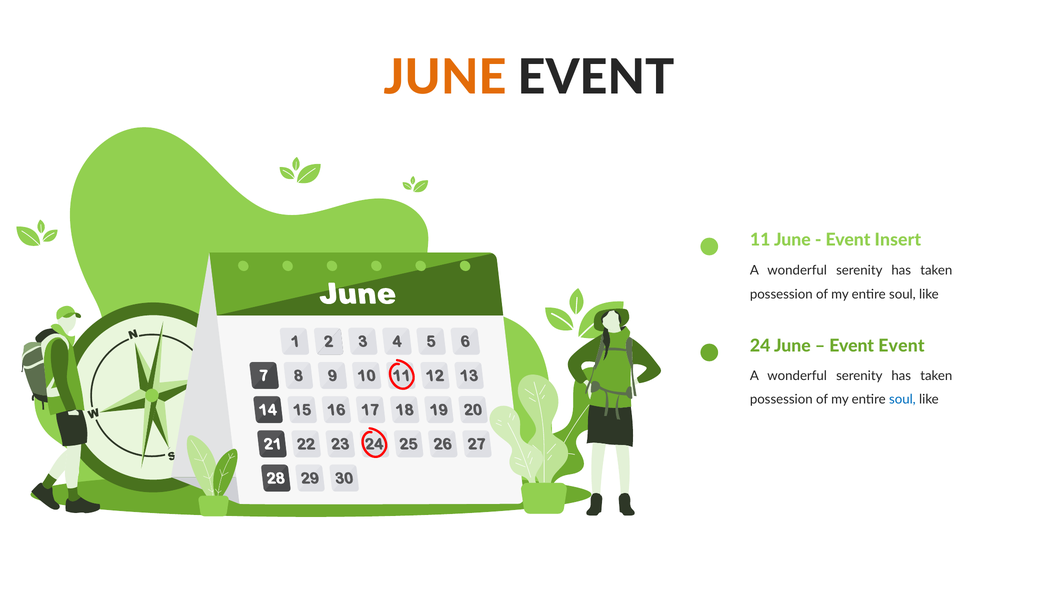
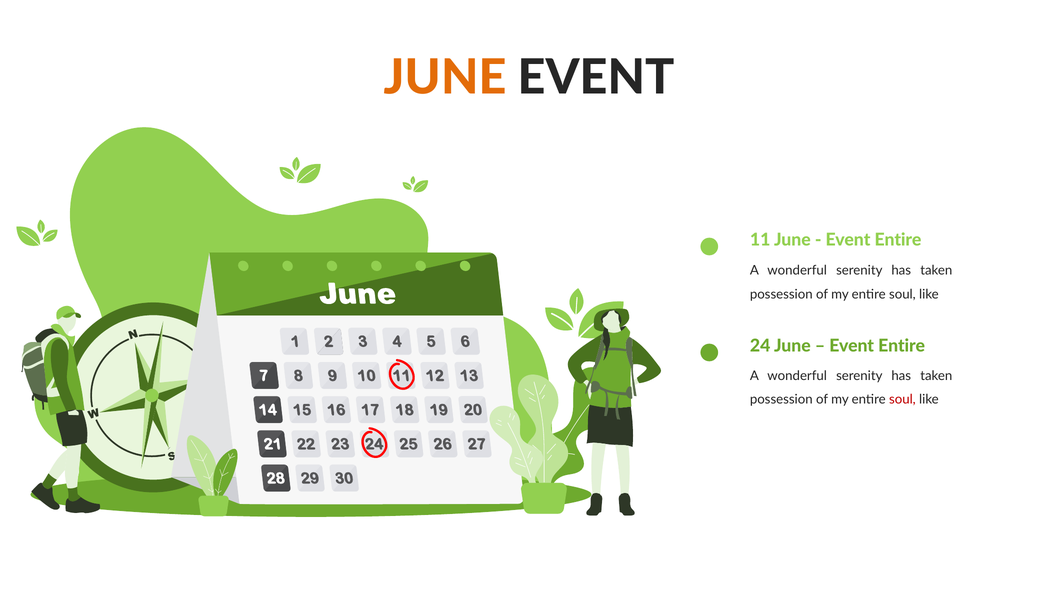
Insert: Insert -> Entire (898, 240)
Event: Event -> Entire (902, 346)
soul colour: blue -> red (902, 399)
